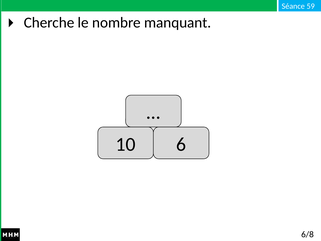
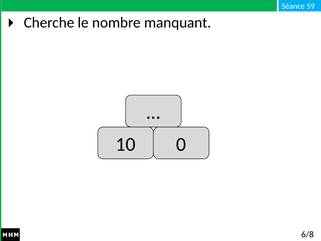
6: 6 -> 0 (181, 144)
